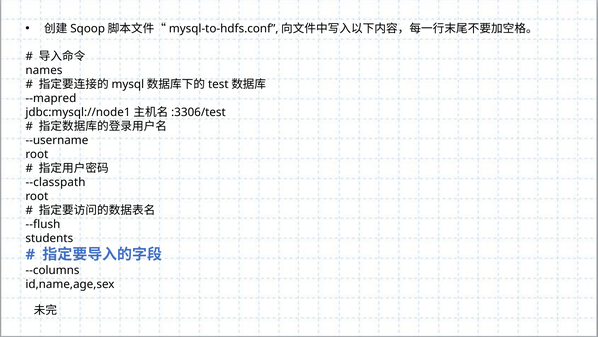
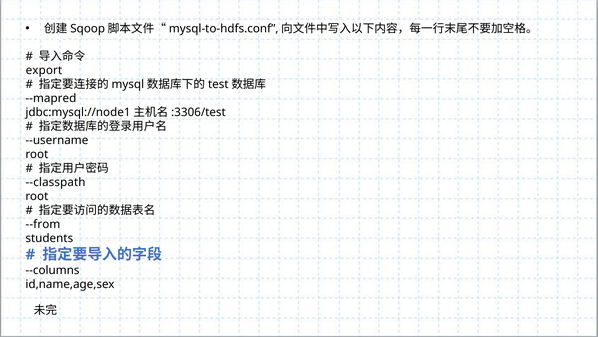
names: names -> export (44, 70)
--flush: --flush -> --from (43, 224)
